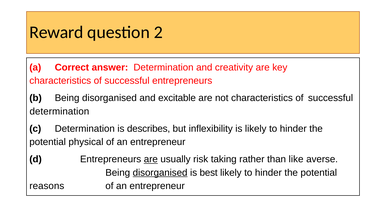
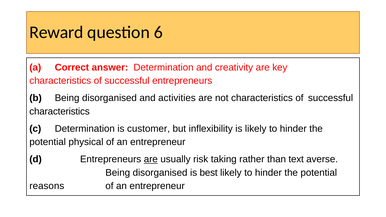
2: 2 -> 6 (158, 32)
excitable: excitable -> activities (177, 98)
determination: determination -> characteristics (60, 111)
describes: describes -> customer (149, 129)
like: like -> text (296, 159)
disorganised underline: present -> none (160, 173)
